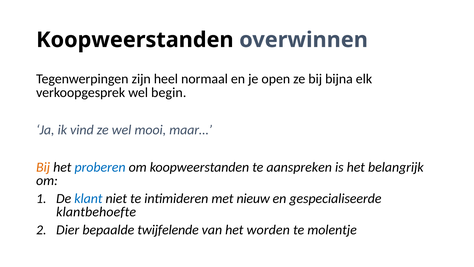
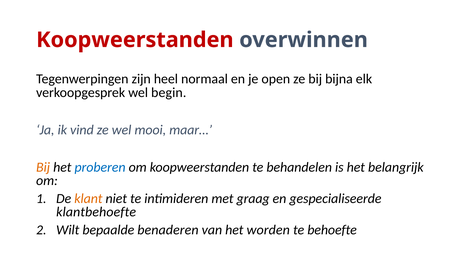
Koopweerstanden colour: black -> red (135, 40)
aanspreken: aanspreken -> behandelen (299, 167)
klant colour: blue -> orange (88, 198)
nieuw: nieuw -> graag (253, 198)
Dier: Dier -> Wilt (68, 230)
twijfelende: twijfelende -> benaderen (168, 230)
molentje: molentje -> behoefte (332, 230)
